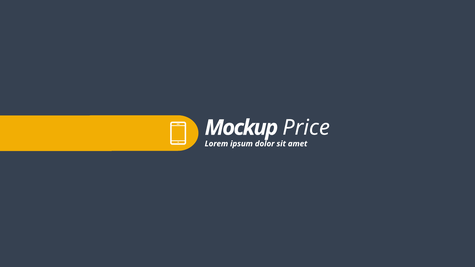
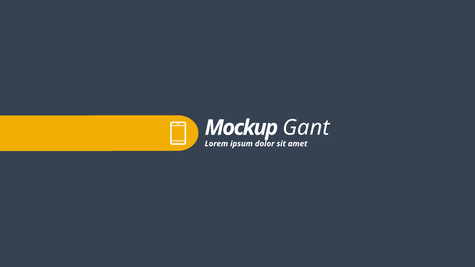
Price: Price -> Gant (306, 128)
